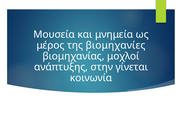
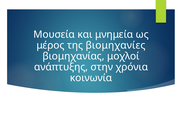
γίνεται: γίνεται -> χρόνια (132, 67)
